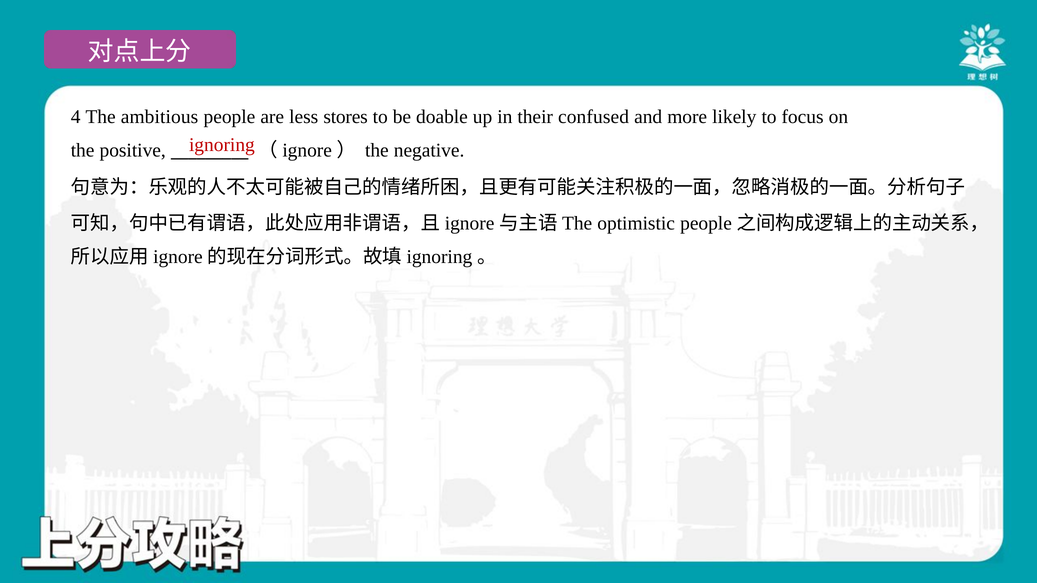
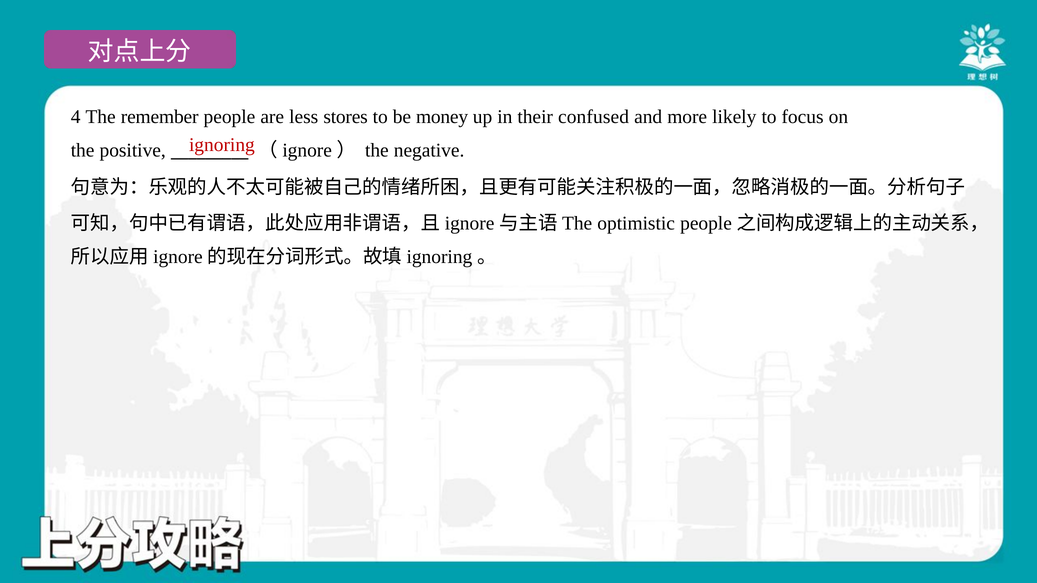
ambitious: ambitious -> remember (160, 117)
doable: doable -> money (442, 117)
